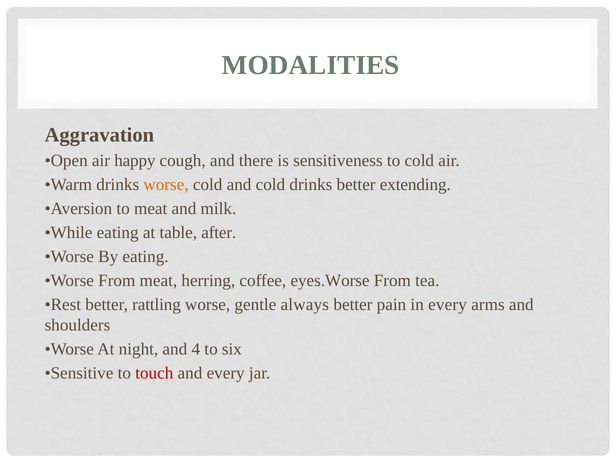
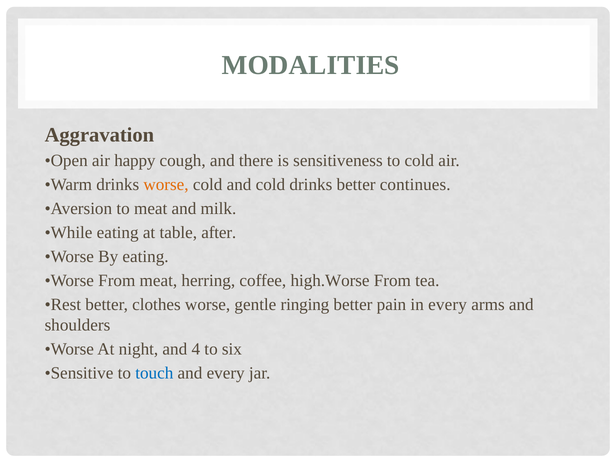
extending: extending -> continues (415, 185)
eyes.Worse: eyes.Worse -> high.Worse (330, 281)
rattling: rattling -> clothes (156, 305)
always: always -> ringing (305, 305)
touch colour: red -> blue (154, 373)
